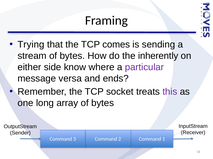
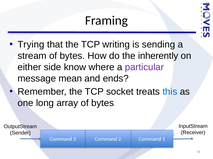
comes: comes -> writing (116, 45)
versa: versa -> mean (70, 79)
this colour: purple -> blue (170, 92)
